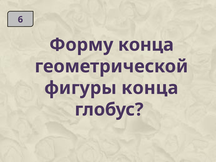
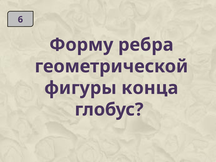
Форму конца: конца -> ребра (146, 45)
